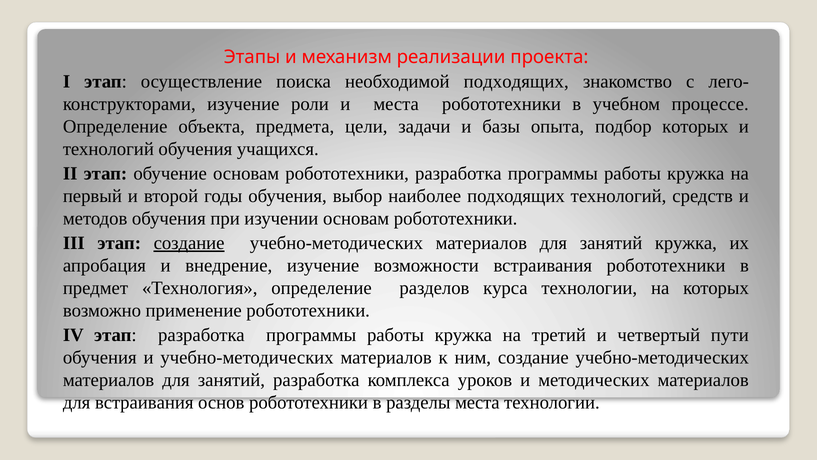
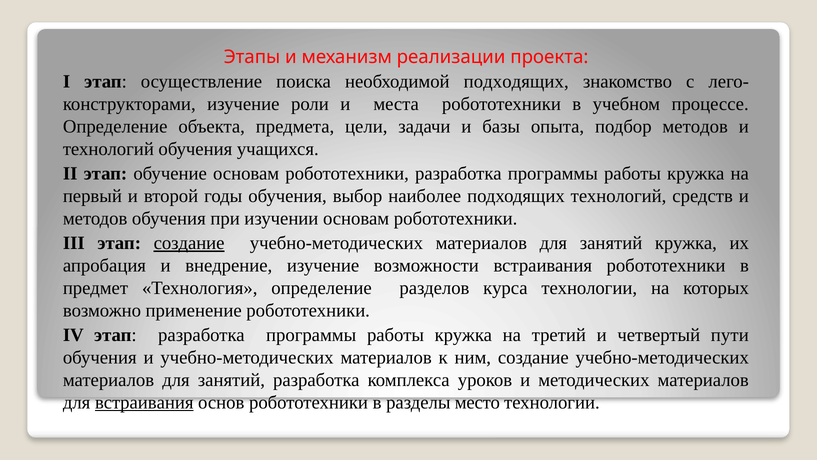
подбор которых: которых -> методов (695, 126)
встраивания underline: none -> present (144, 402)
разделы места: места -> место (477, 402)
